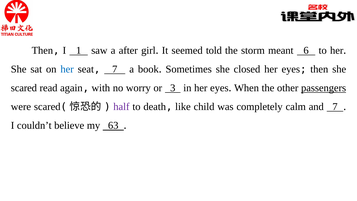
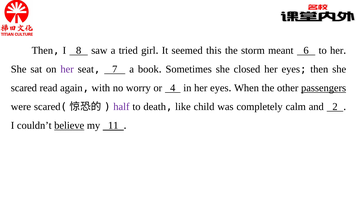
1: 1 -> 8 (79, 50)
after: after -> tried (128, 50)
told: told -> this (214, 50)
her colour: blue -> purple (67, 69)
3: 3 -> 4 (173, 88)
and 7: 7 -> 2 (335, 107)
believe underline: none -> present (69, 125)
63: 63 -> 11 (113, 125)
